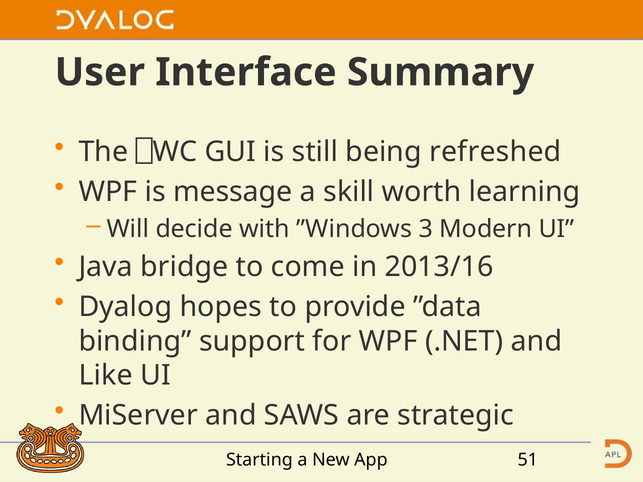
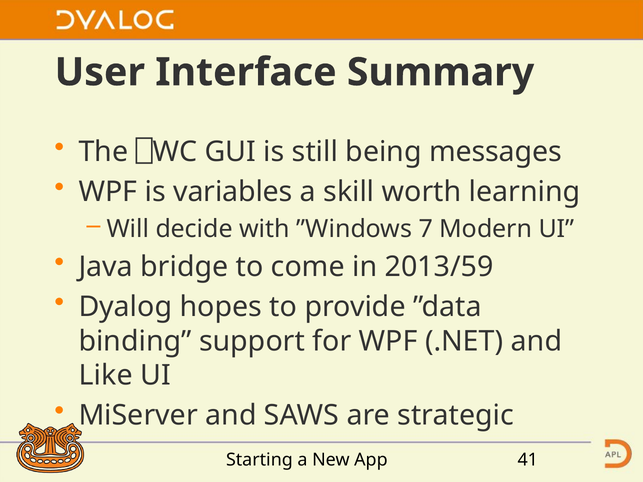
refreshed: refreshed -> messages (495, 152)
message: message -> variables (233, 192)
3: 3 -> 7 (426, 229)
2013/16: 2013/16 -> 2013/59 (439, 267)
51: 51 -> 41 (528, 460)
